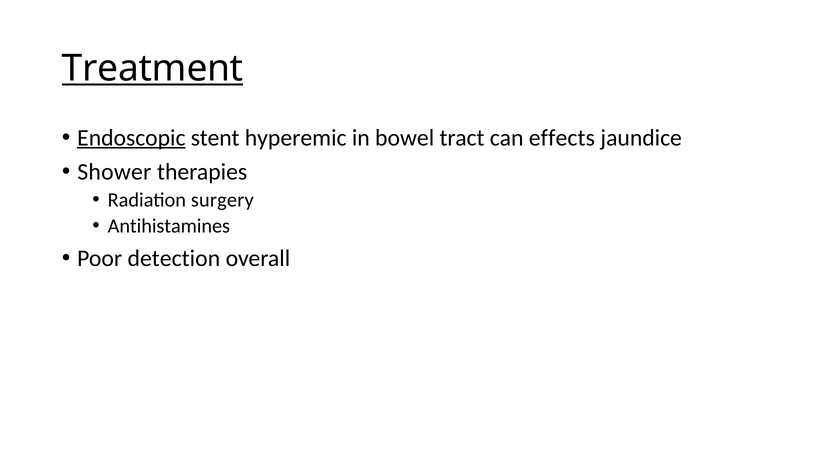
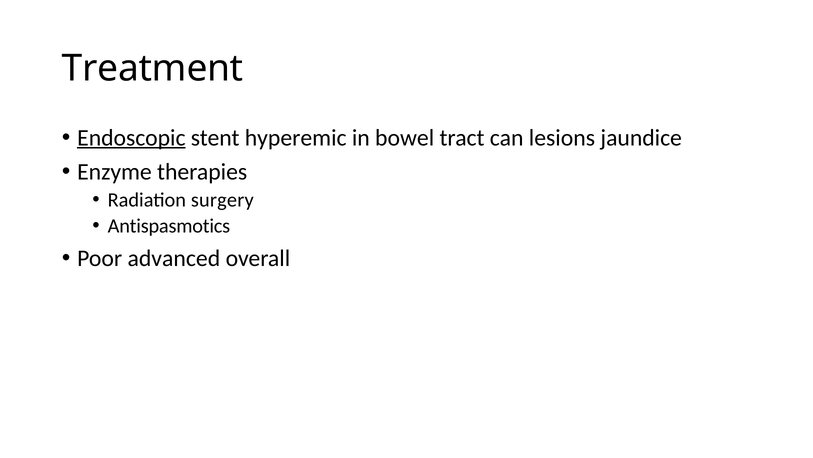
Treatment underline: present -> none (153, 68)
effects: effects -> lesions (562, 137)
Shower: Shower -> Enzyme (115, 172)
Antihistamines: Antihistamines -> Antispasmotics (169, 226)
detection: detection -> advanced (174, 258)
